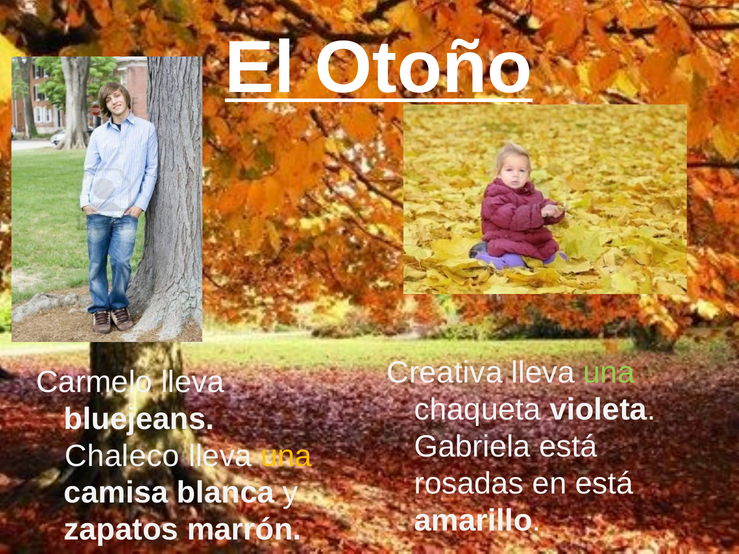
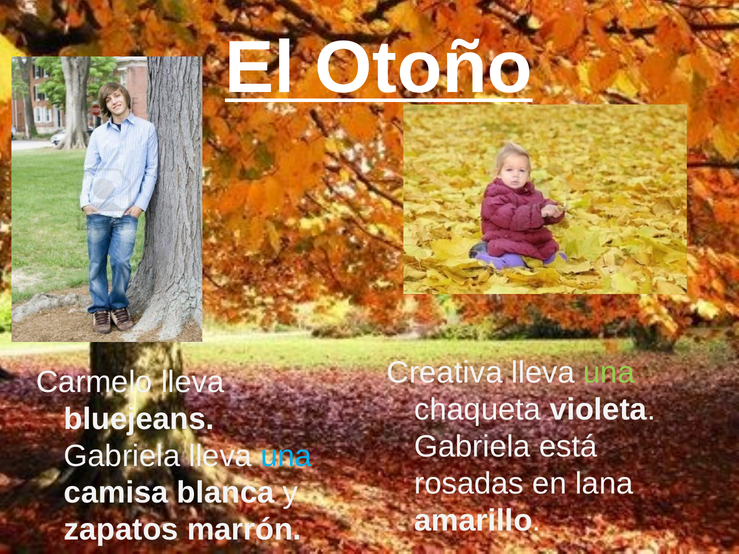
Chaleco: Chaleco -> Gabriela (122, 456)
una colour: yellow -> light blue (286, 456)
en está: está -> lana (604, 484)
